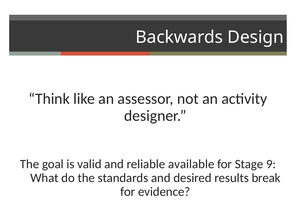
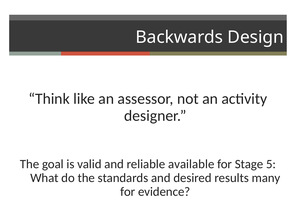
9: 9 -> 5 (271, 164)
break: break -> many (266, 178)
